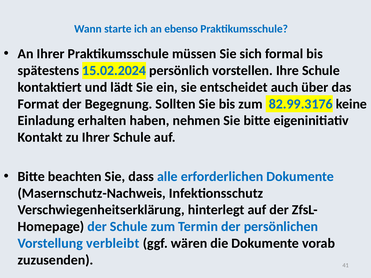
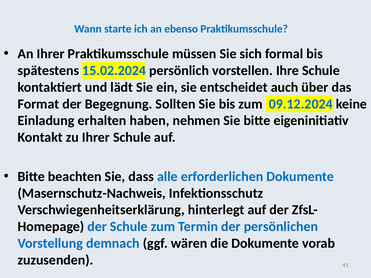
82.99.3176: 82.99.3176 -> 09.12.2024 (301, 104)
verbleibt: verbleibt -> demnach (113, 243)
